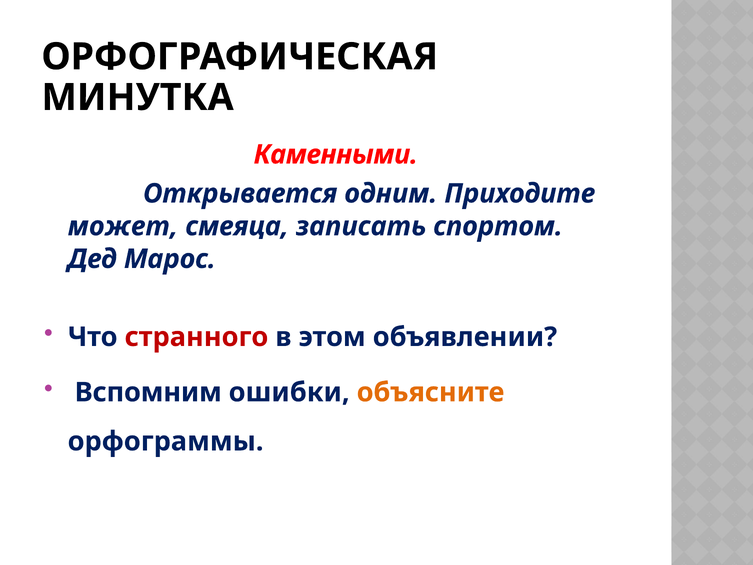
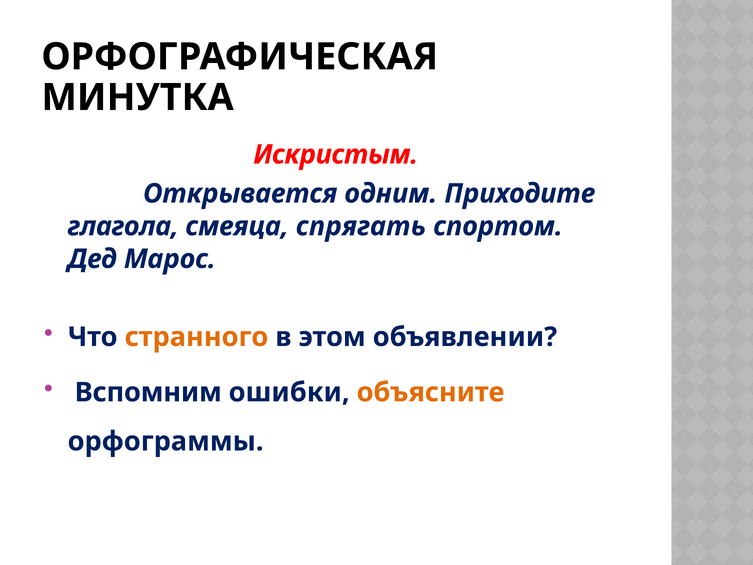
Каменными: Каменными -> Искристым (336, 155)
может: может -> глагола (123, 226)
записать: записать -> спрягать (361, 226)
странного colour: red -> orange (196, 337)
